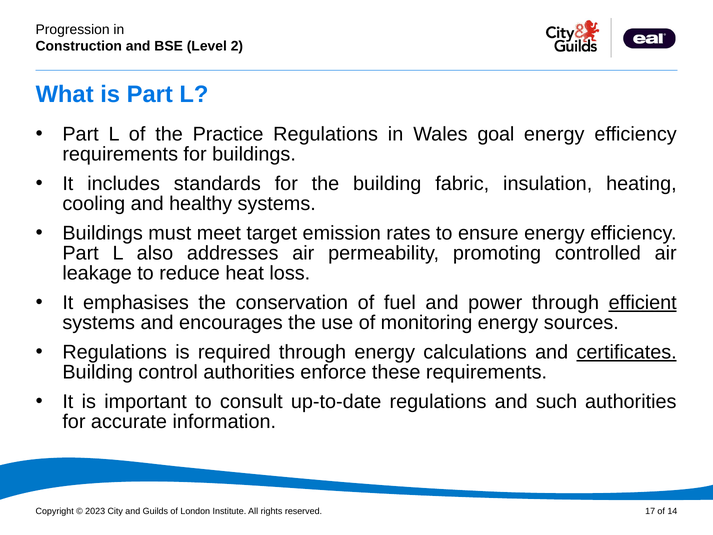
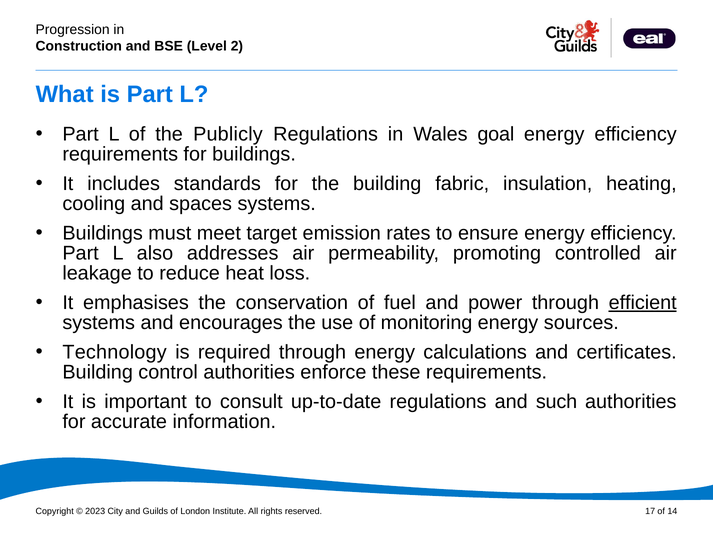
Practice: Practice -> Publicly (228, 134)
healthy: healthy -> spaces (201, 204)
Regulations: Regulations -> Technology (115, 352)
certificates underline: present -> none (627, 352)
